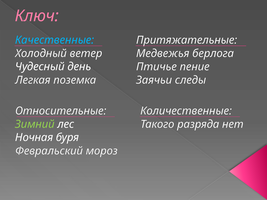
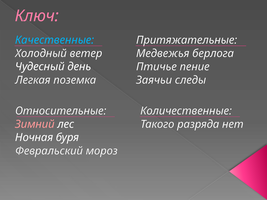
Зимний colour: light green -> pink (35, 124)
